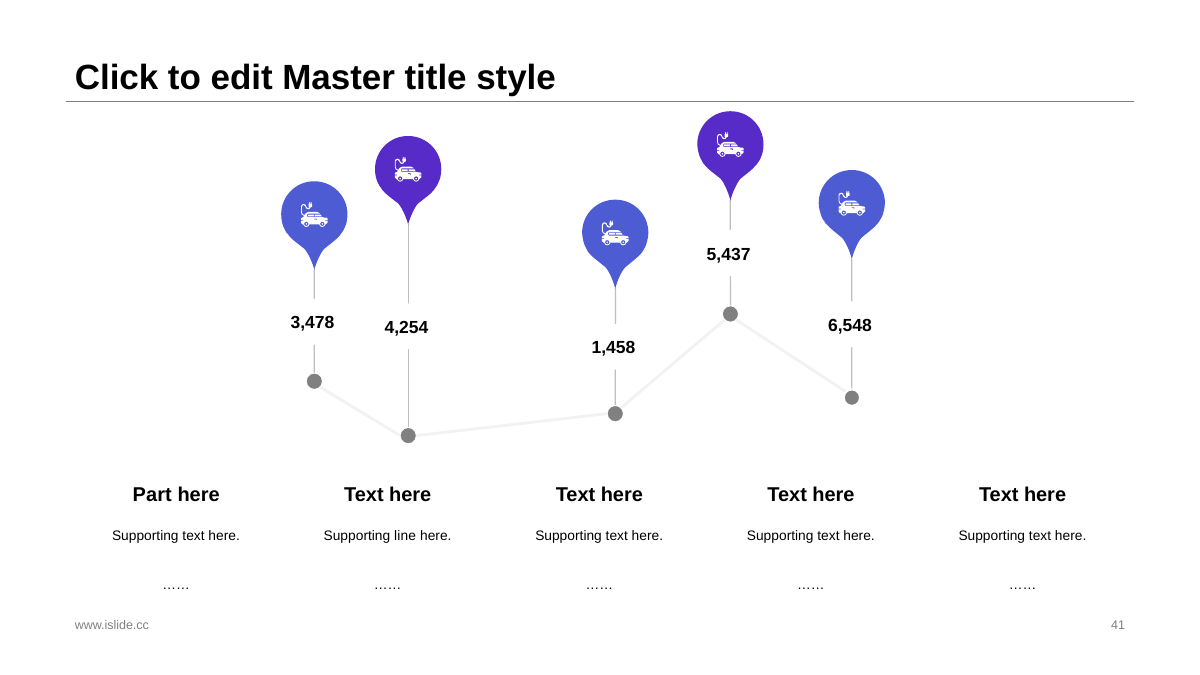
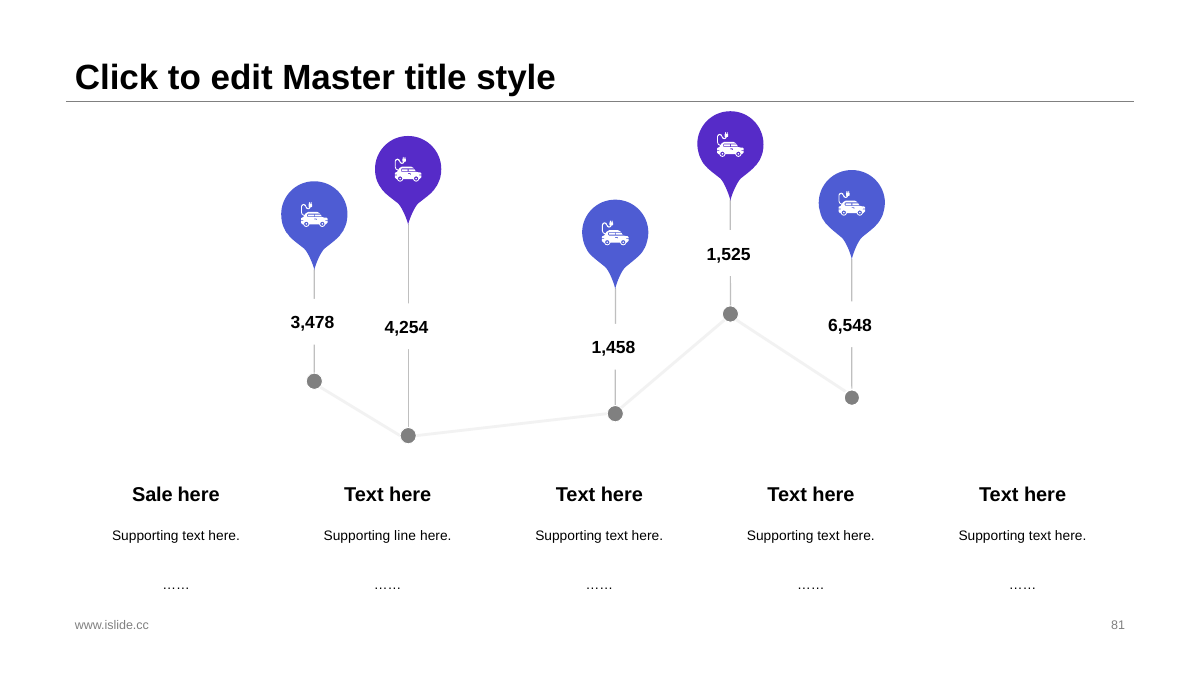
5,437: 5,437 -> 1,525 (729, 254)
Part: Part -> Sale (152, 495)
41: 41 -> 81 (1118, 625)
